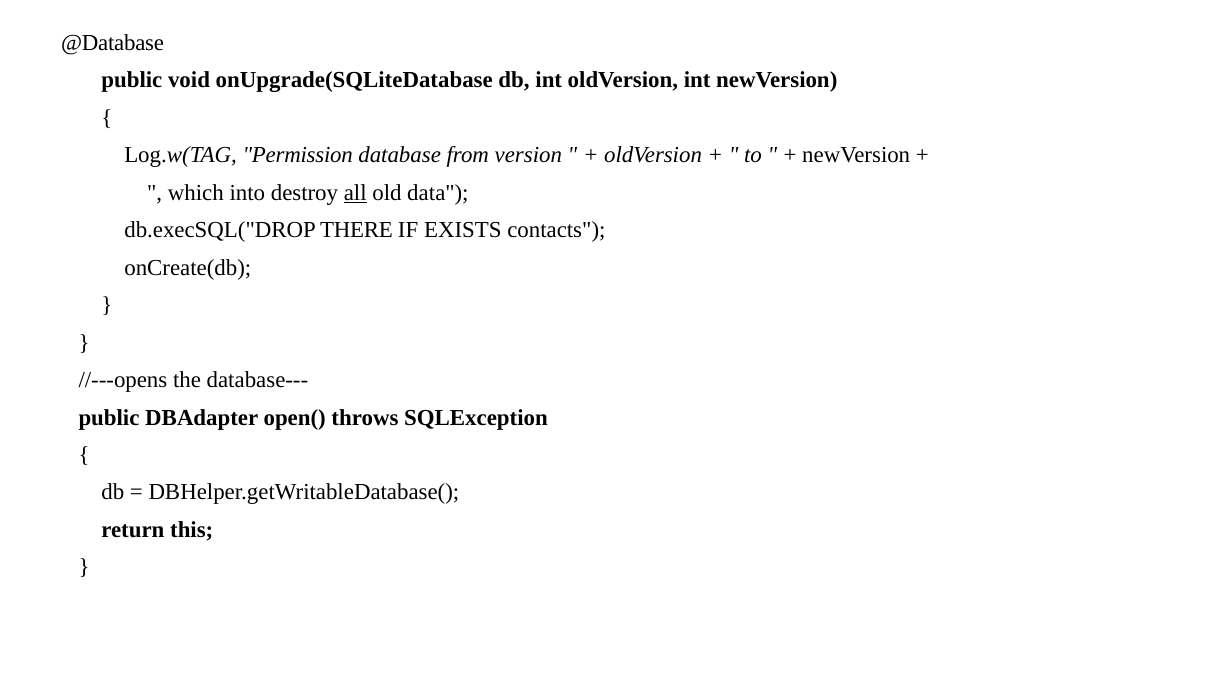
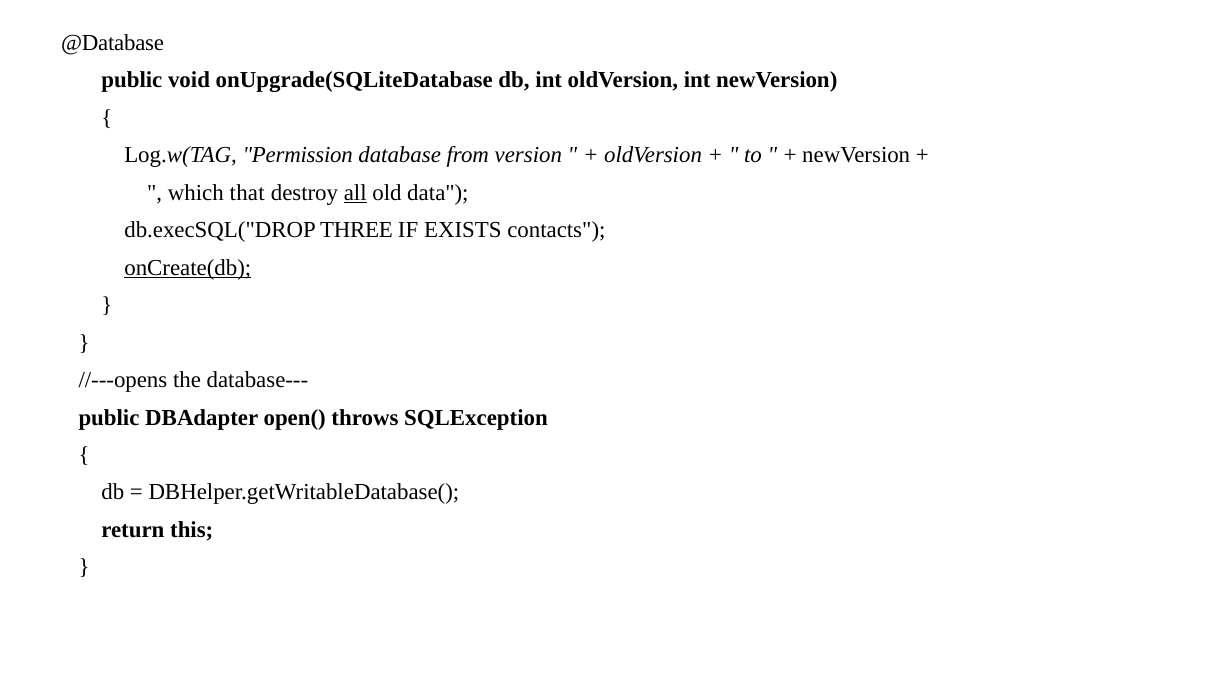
into: into -> that (247, 193)
THERE: THERE -> THREE (356, 230)
onCreate(db underline: none -> present (188, 268)
